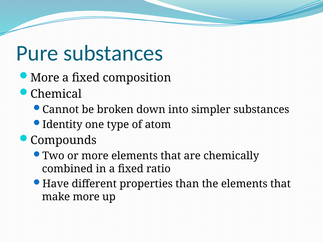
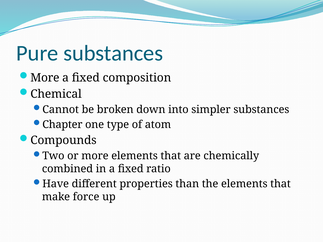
Identity: Identity -> Chapter (62, 125)
make more: more -> force (86, 197)
